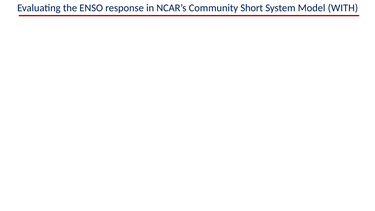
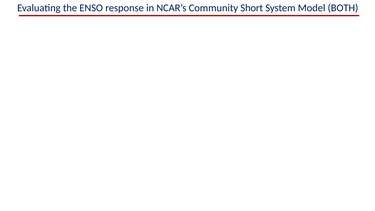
WITH: WITH -> BOTH (343, 8)
